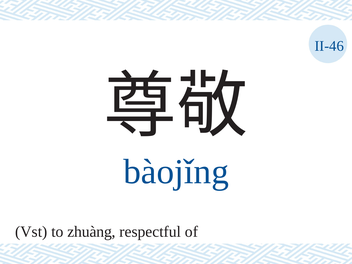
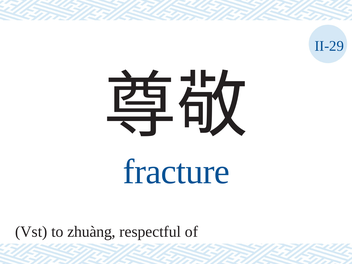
II-46: II-46 -> II-29 (329, 46)
bàojǐng: bàojǐng -> fracture (176, 172)
